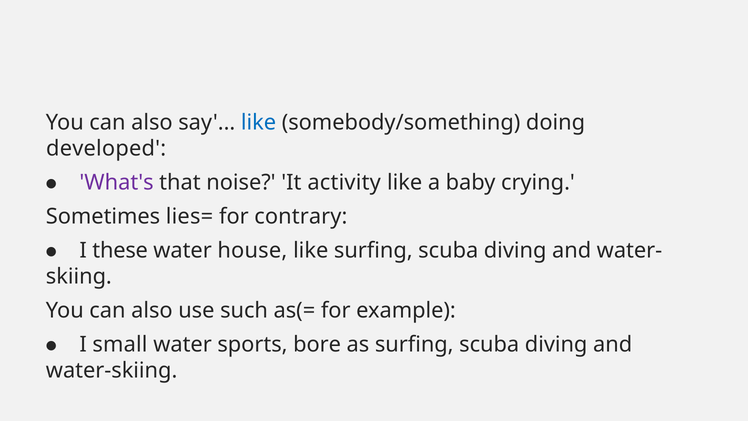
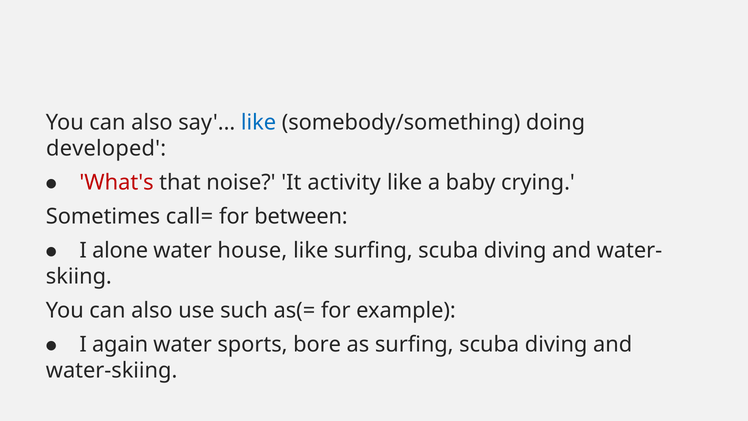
What's colour: purple -> red (117, 183)
lies=: lies= -> call= (189, 216)
contrary: contrary -> between (301, 216)
these: these -> alone (120, 250)
small: small -> again (120, 344)
